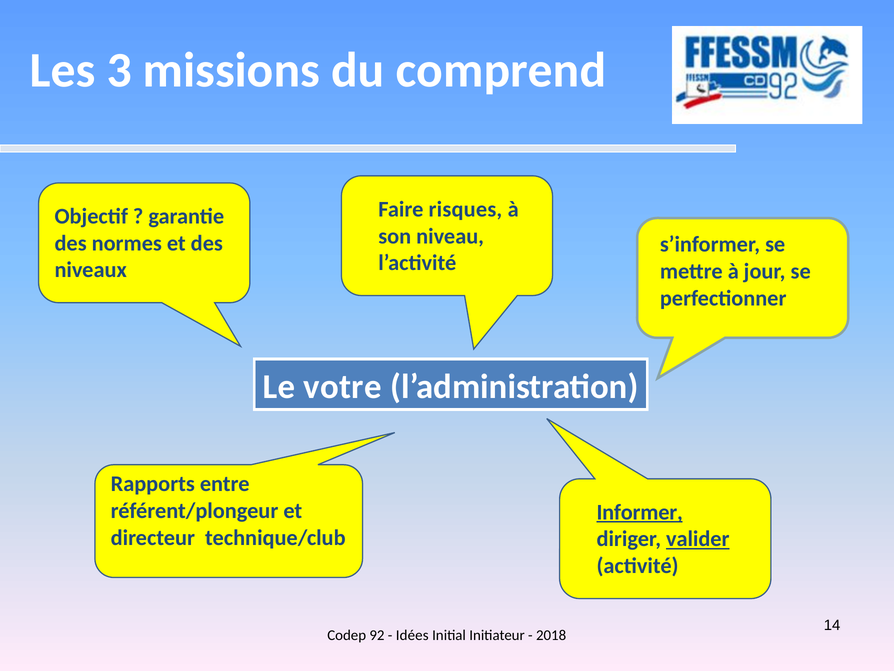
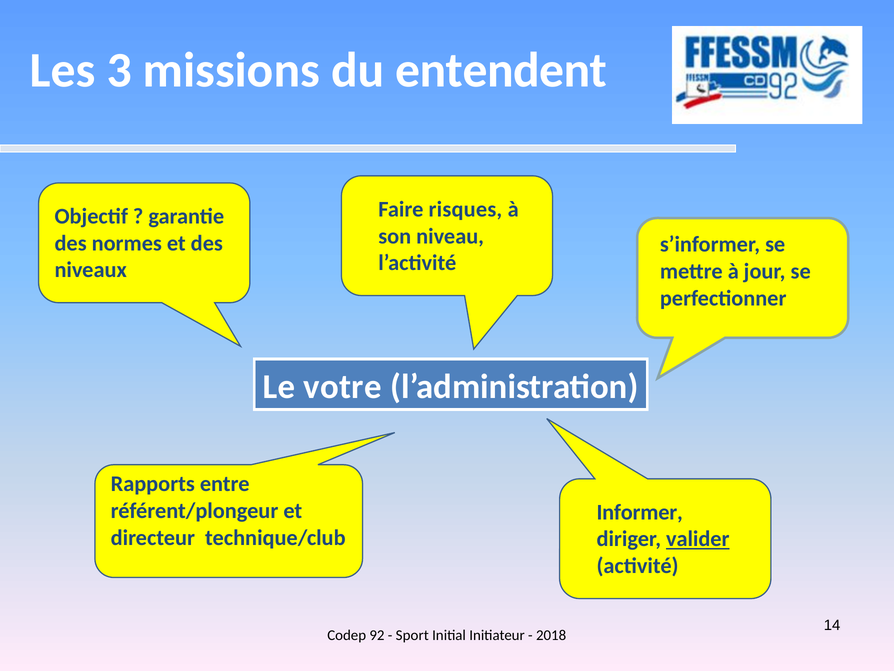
comprend: comprend -> entendent (501, 70)
Informer underline: present -> none (640, 512)
Idées: Idées -> Sport (412, 635)
